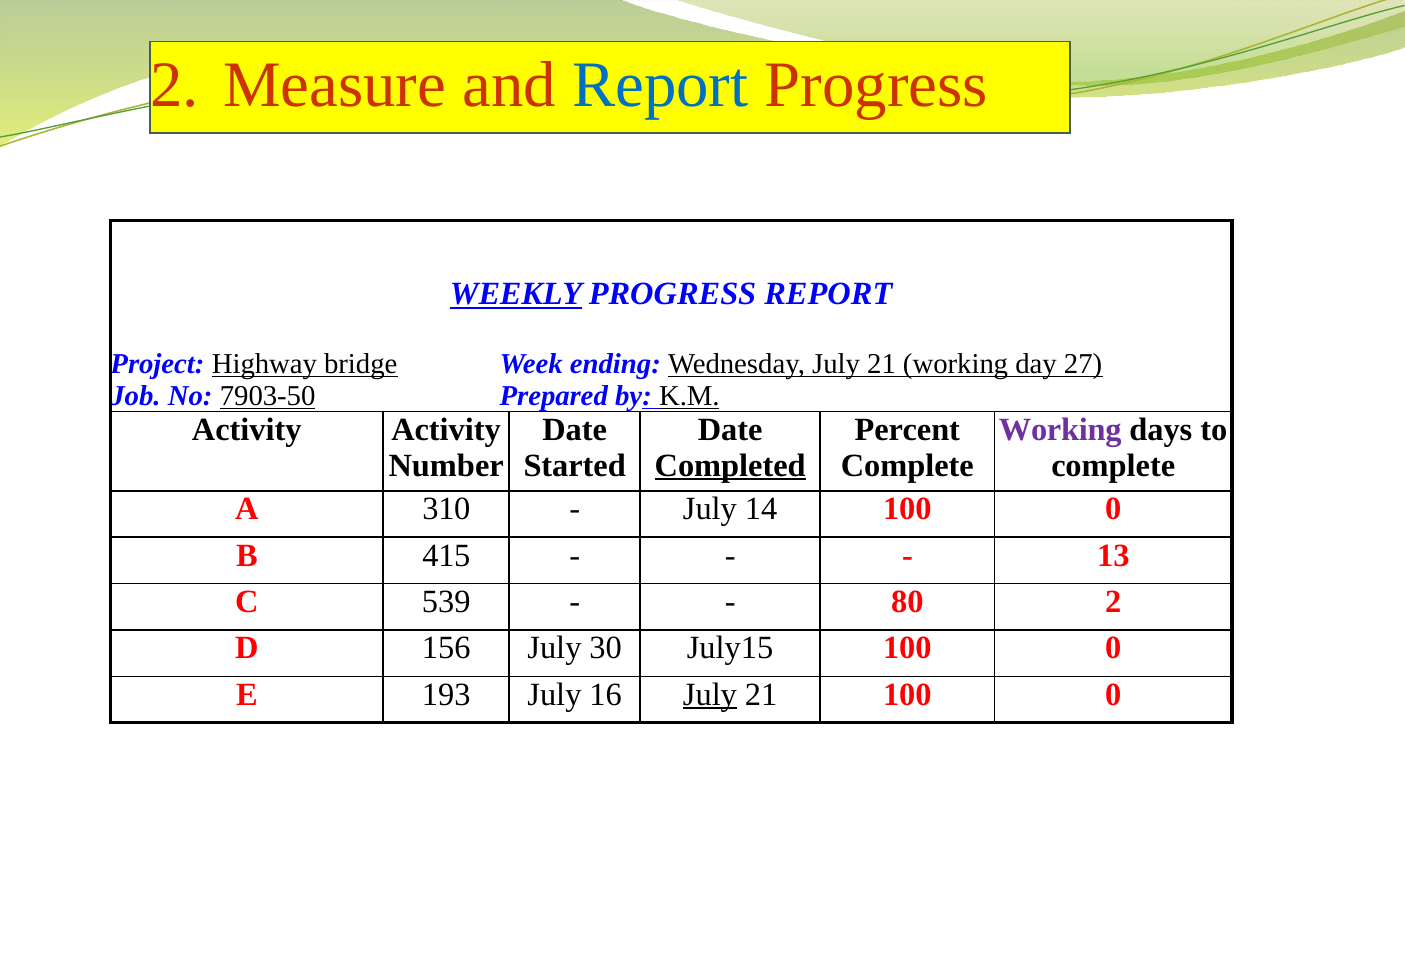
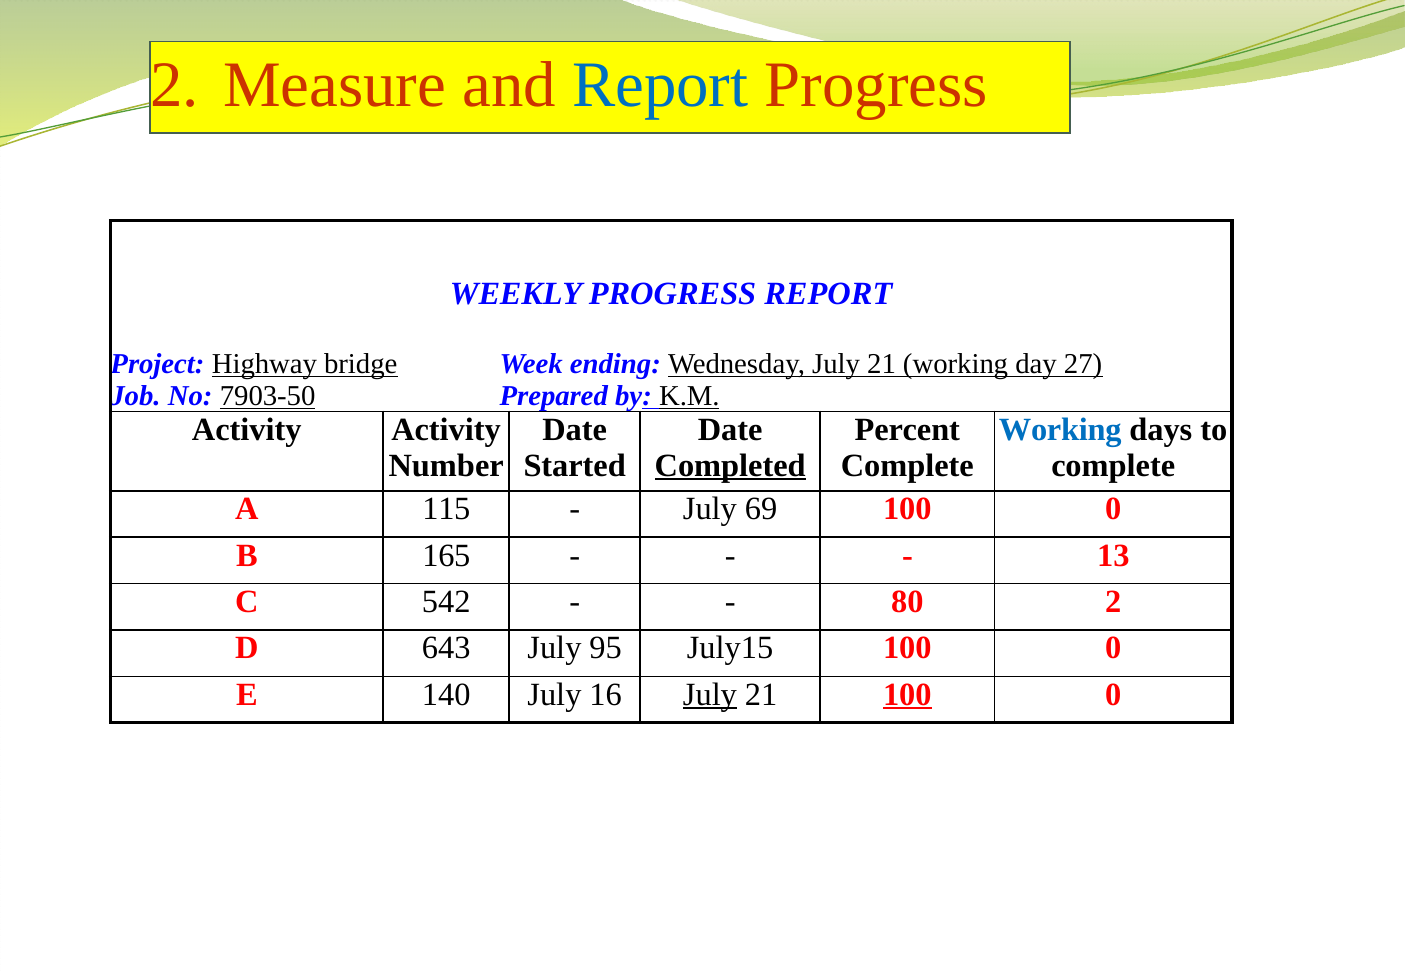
WEEKLY underline: present -> none (516, 294)
Working colour: purple -> blue (1060, 430)
310: 310 -> 115 (446, 509)
14: 14 -> 69 (761, 509)
415: 415 -> 165 (446, 556)
539: 539 -> 542 (446, 602)
156: 156 -> 643 (446, 649)
30: 30 -> 95 (606, 649)
193: 193 -> 140 (446, 695)
100 underline: none -> present (907, 695)
